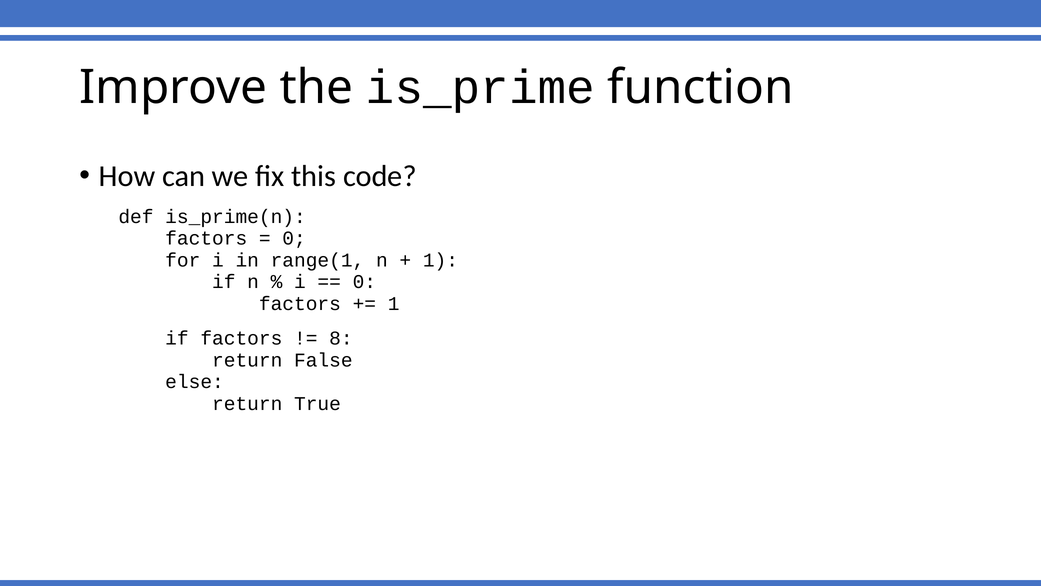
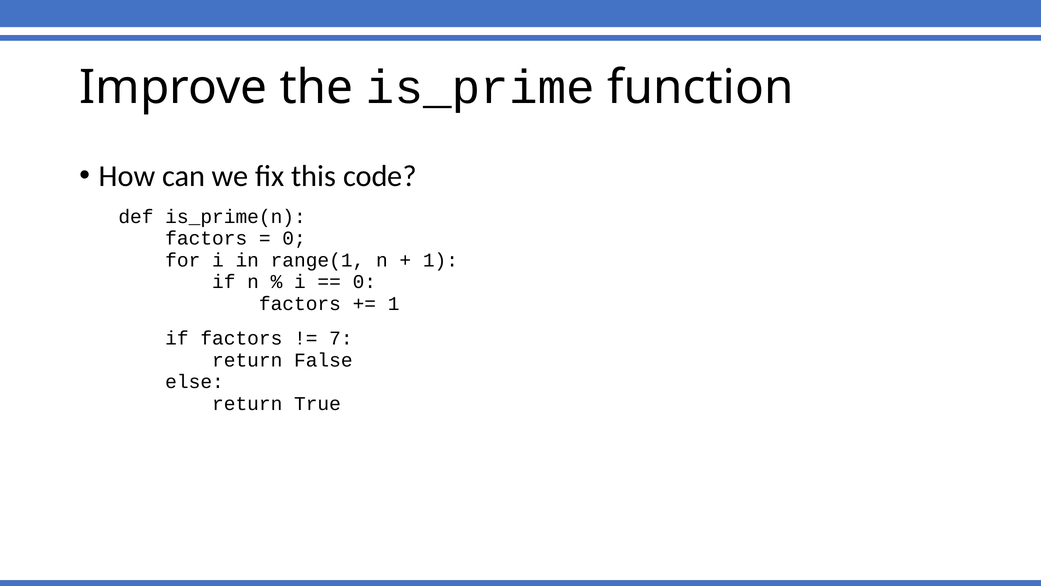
8: 8 -> 7 (341, 338)
